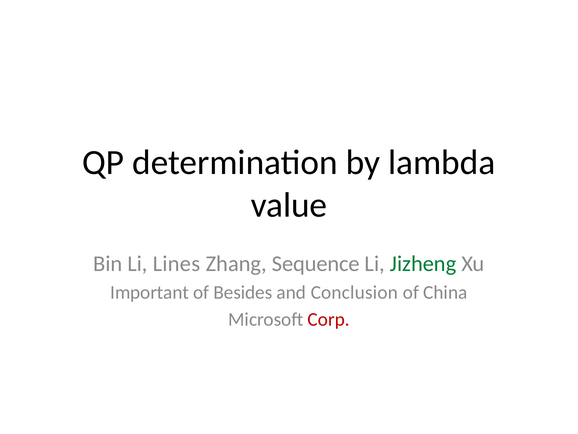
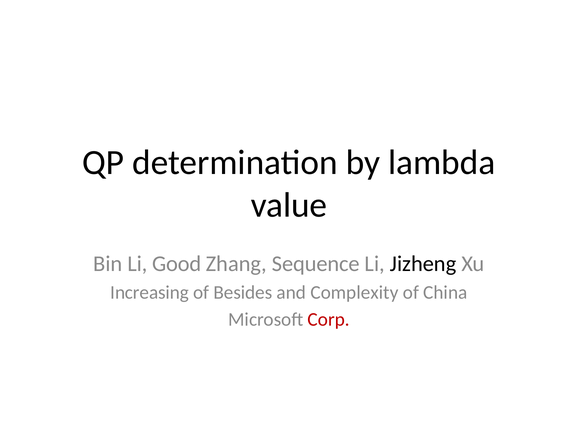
Lines: Lines -> Good (177, 264)
Jizheng colour: green -> black (423, 264)
Important: Important -> Increasing (150, 292)
Conclusion: Conclusion -> Complexity (354, 292)
